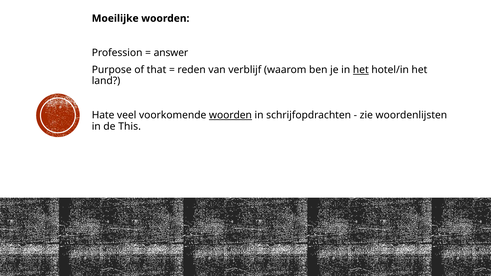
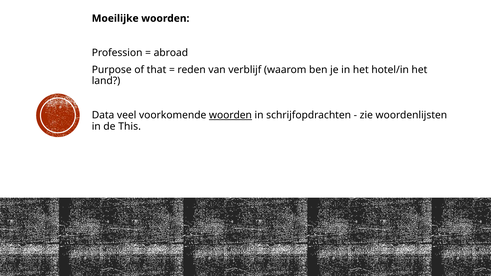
answer: answer -> abroad (171, 53)
het underline: present -> none (361, 70)
Hate: Hate -> Data (103, 115)
